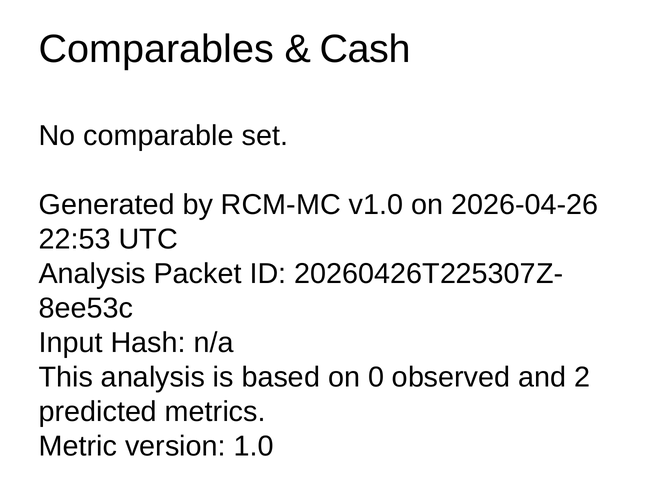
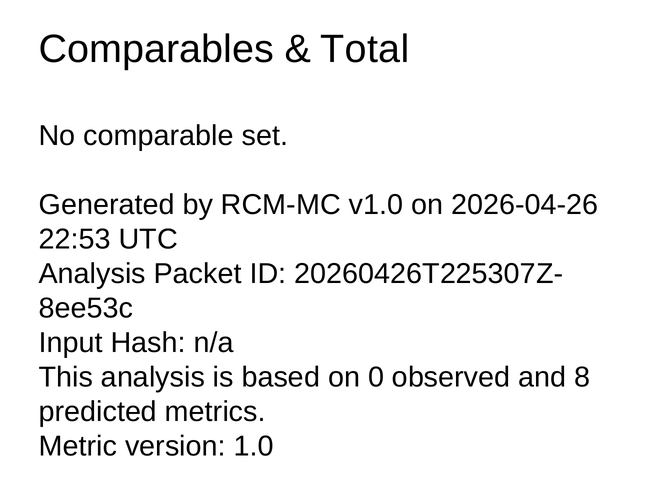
Cash: Cash -> Total (365, 49)
2: 2 -> 8 (582, 377)
